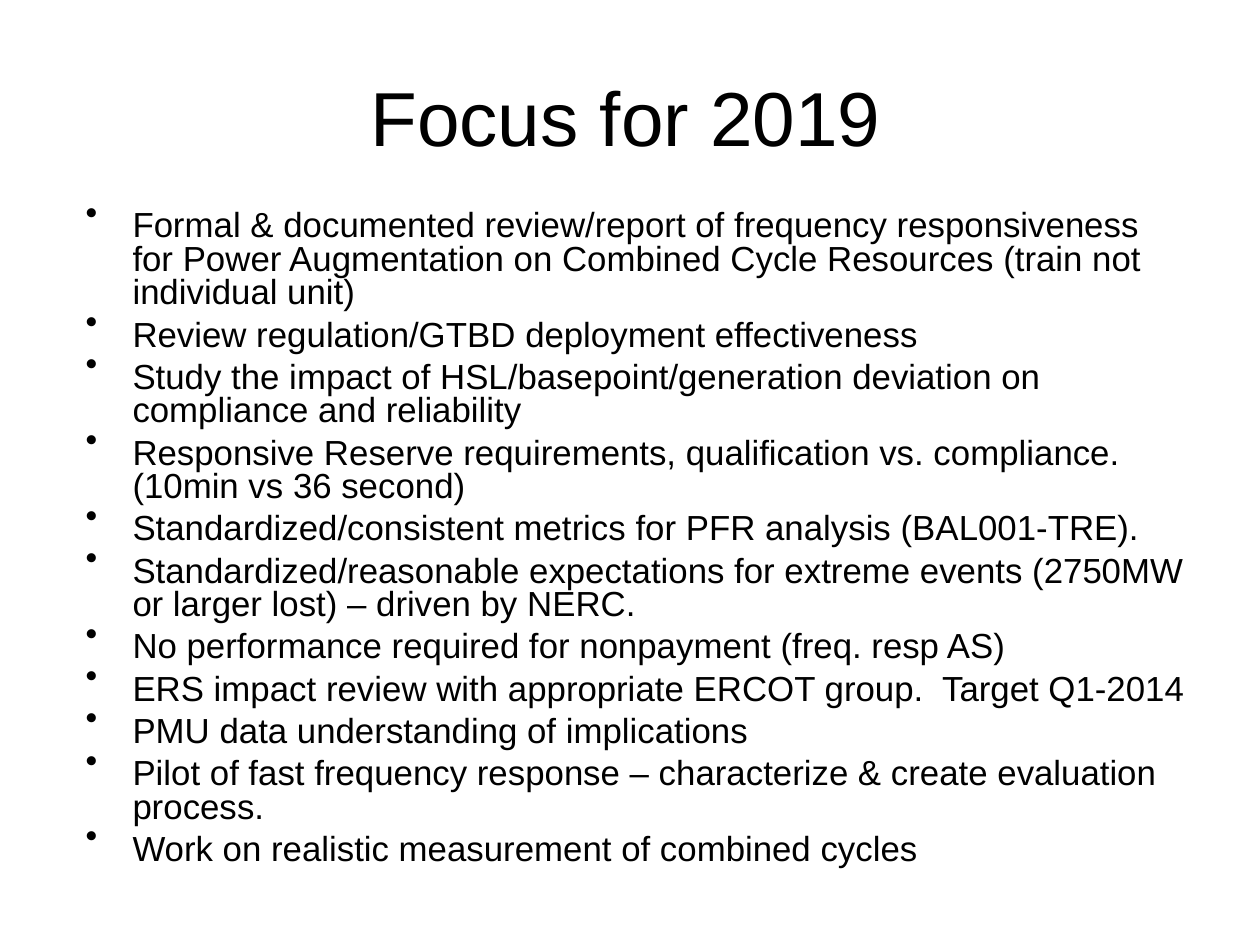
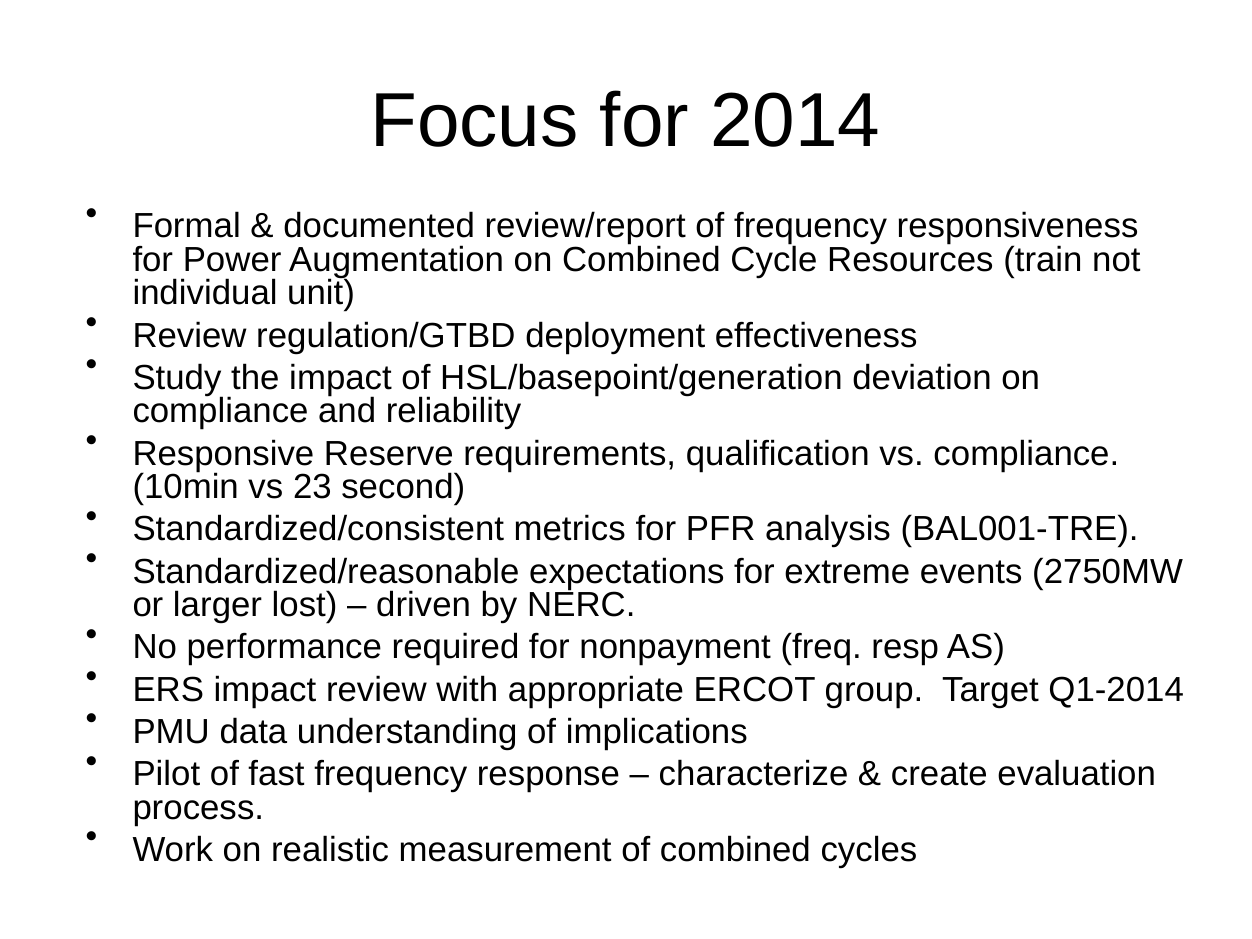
2019: 2019 -> 2014 (795, 121)
36: 36 -> 23 (312, 487)
